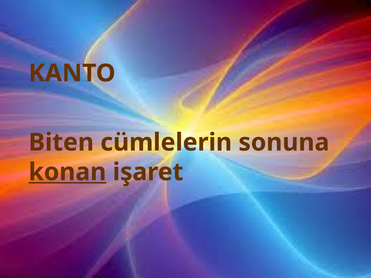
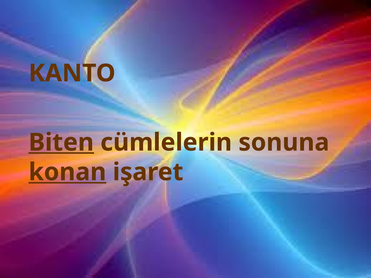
Biten underline: none -> present (61, 143)
